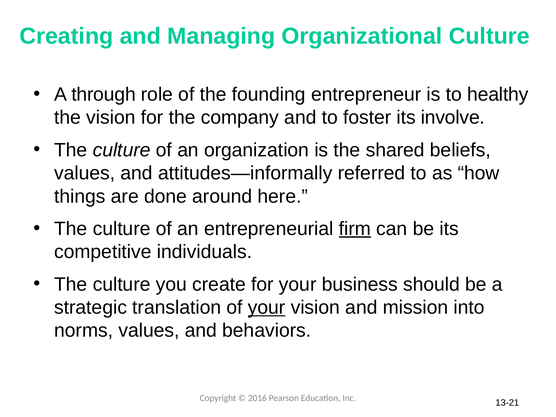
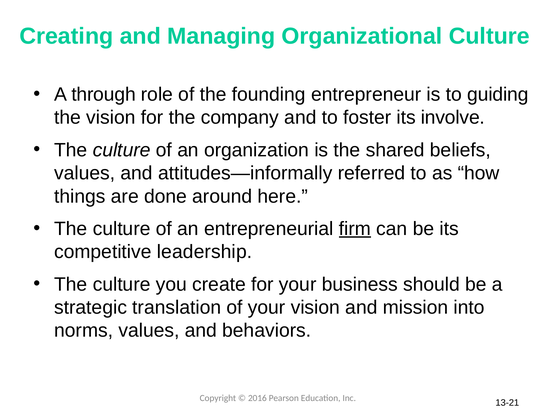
healthy: healthy -> guiding (498, 94)
individuals: individuals -> leadership (205, 252)
your underline: present -> none (267, 307)
